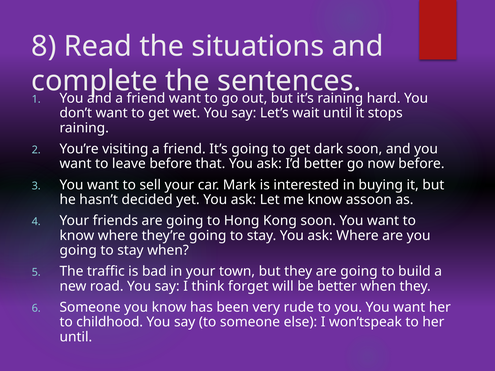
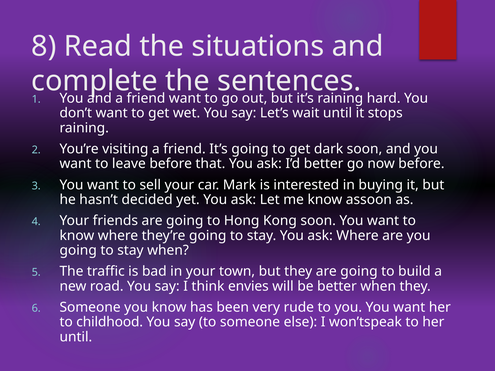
forget: forget -> envies (248, 286)
